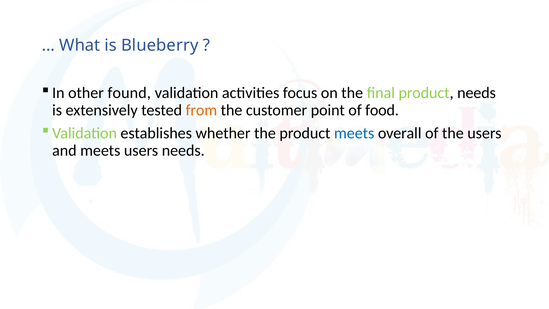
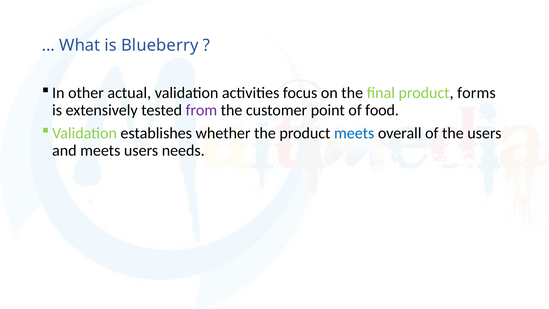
found: found -> actual (129, 93)
product needs: needs -> forms (476, 93)
from colour: orange -> purple (201, 110)
